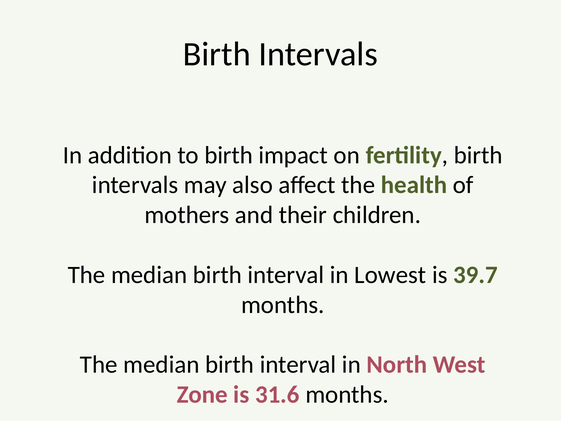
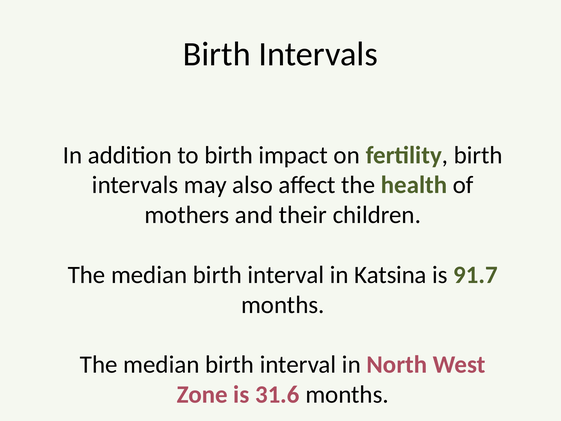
Lowest: Lowest -> Katsina (390, 275)
39.7: 39.7 -> 91.7 (476, 275)
